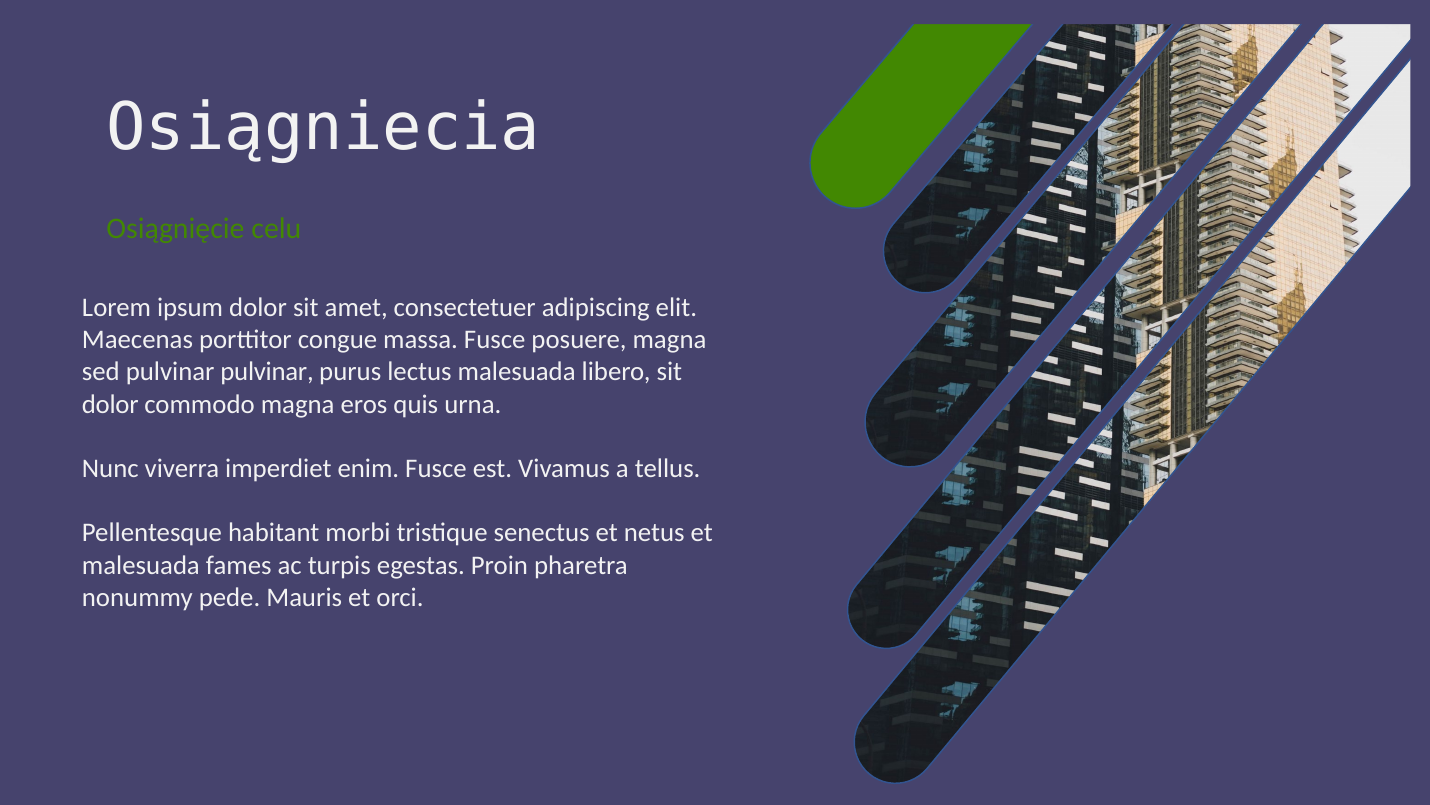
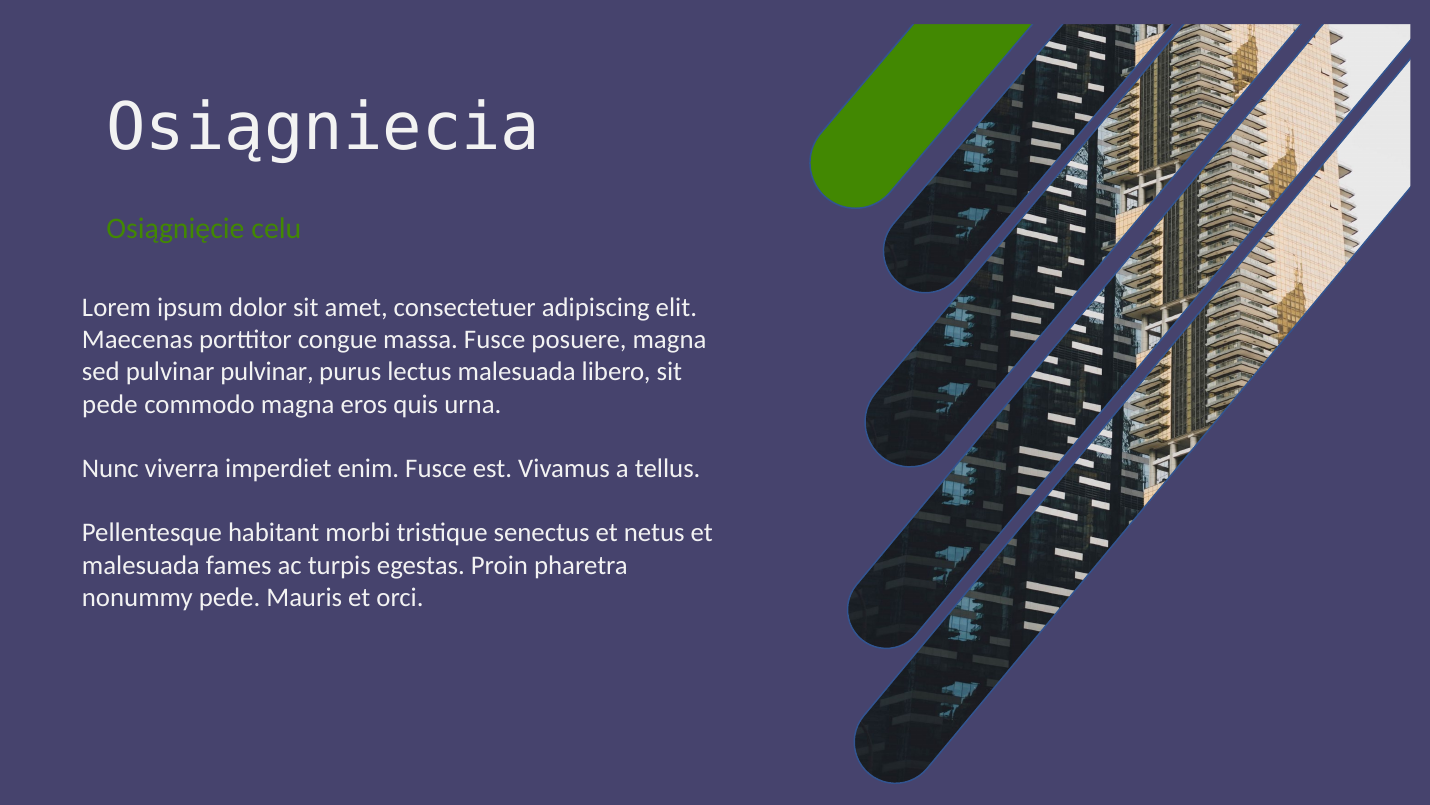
dolor: dolor -> pede (110, 404)
